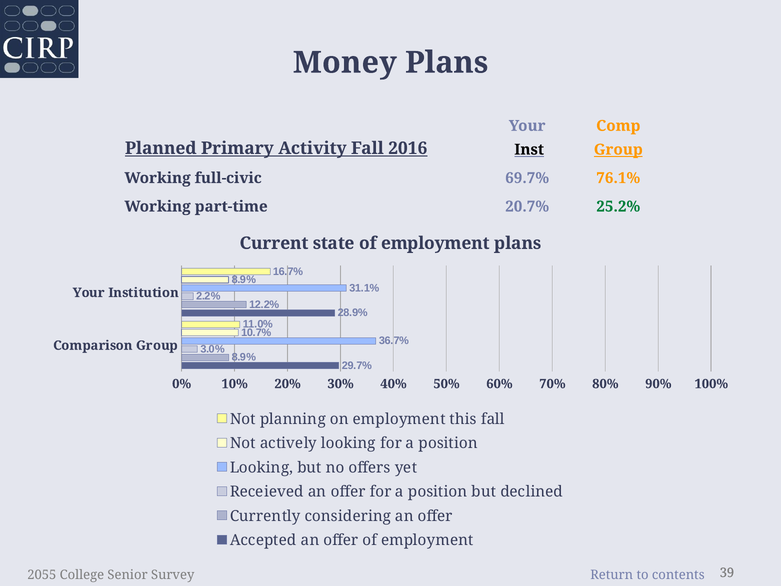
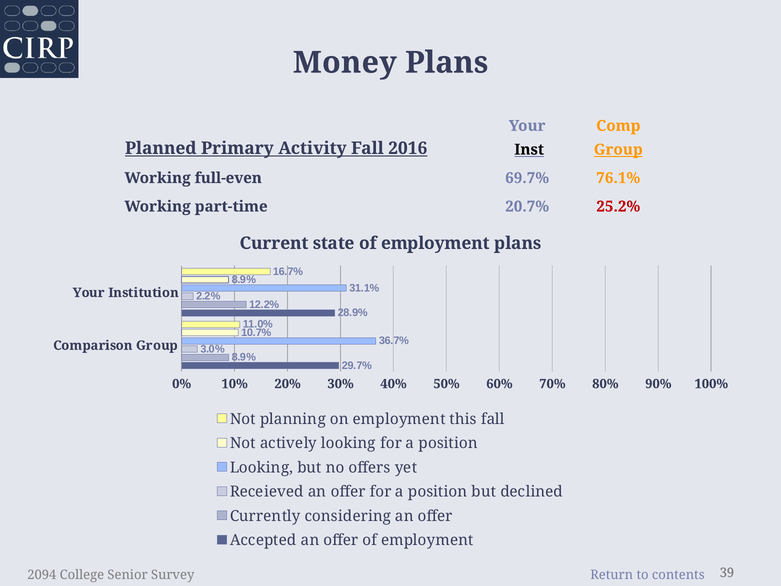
full-civic: full-civic -> full-even (228, 178)
25.2% colour: green -> red (618, 206)
2055: 2055 -> 2094 (42, 575)
